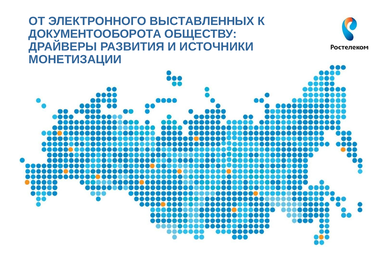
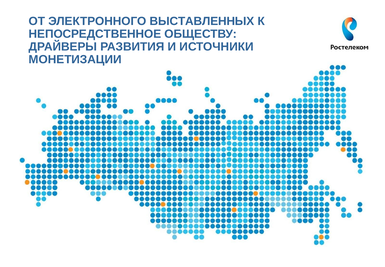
ДОКУМЕНТООБОРОТА: ДОКУМЕНТООБОРОТА -> НЕПОСРЕДСТВЕННОЕ (95, 34)
